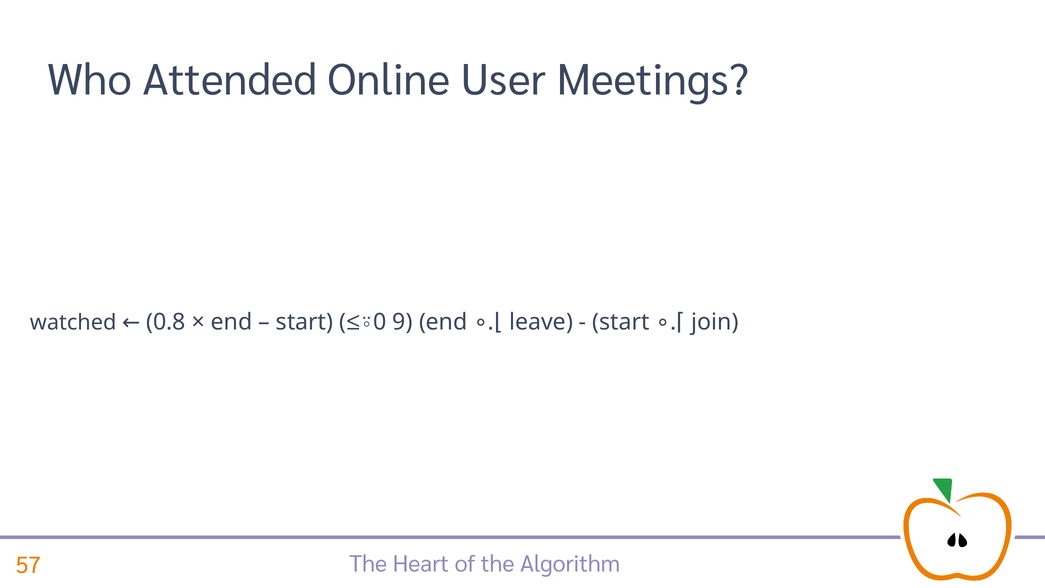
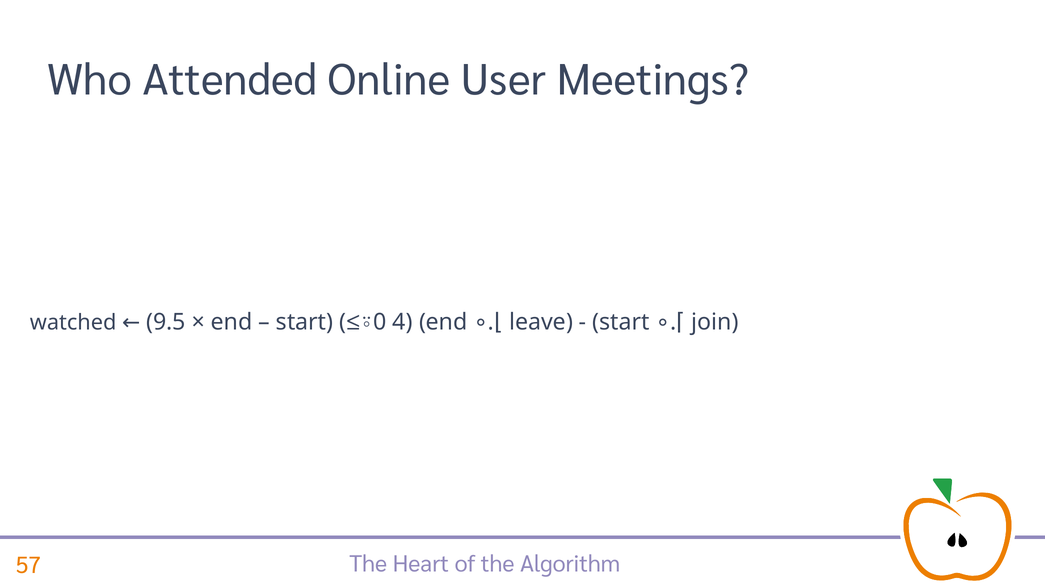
0.8: 0.8 -> 9.5 (166, 322)
9: 9 -> 4 (402, 322)
